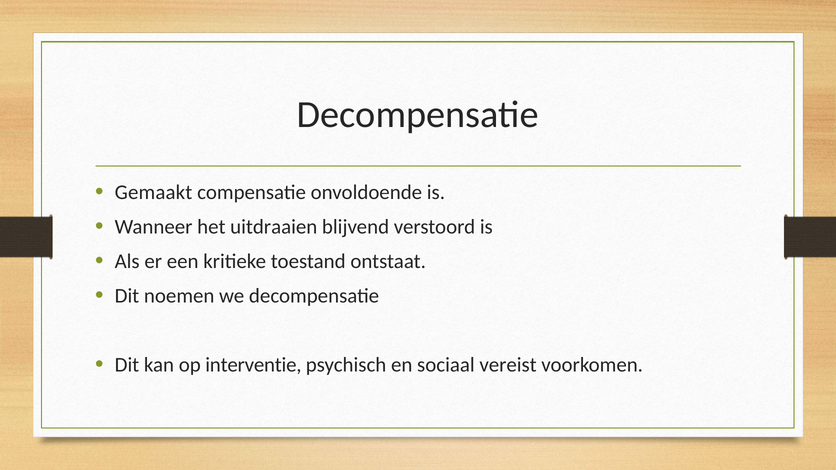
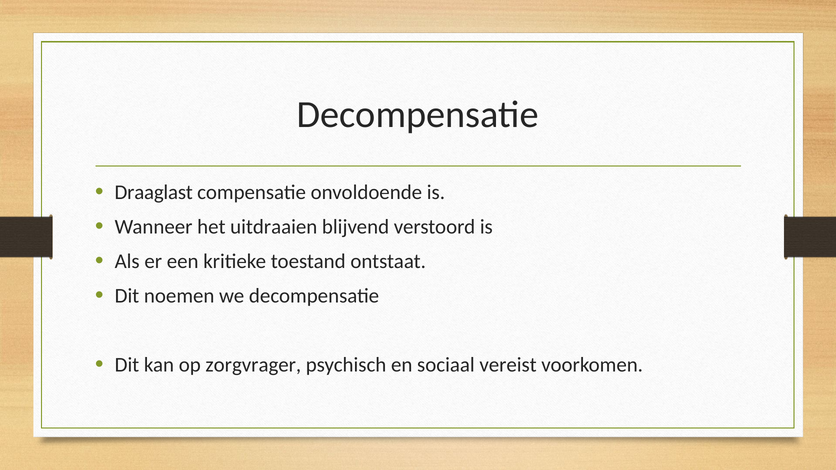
Gemaakt: Gemaakt -> Draaglast (154, 192)
interventie: interventie -> zorgvrager (253, 365)
